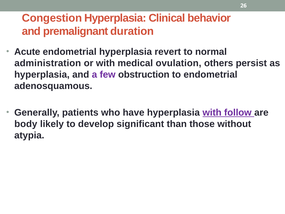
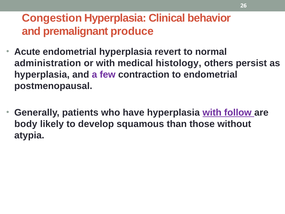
duration: duration -> produce (132, 31)
ovulation: ovulation -> histology (179, 63)
obstruction: obstruction -> contraction (144, 74)
adenosquamous: adenosquamous -> postmenopausal (53, 86)
significant: significant -> squamous (140, 124)
